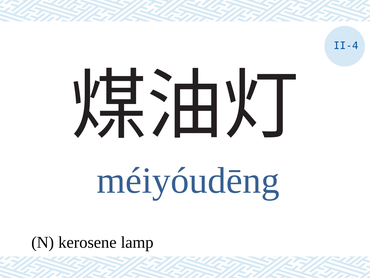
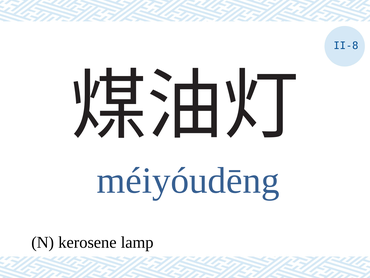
II-4: II-4 -> II-8 (346, 46)
